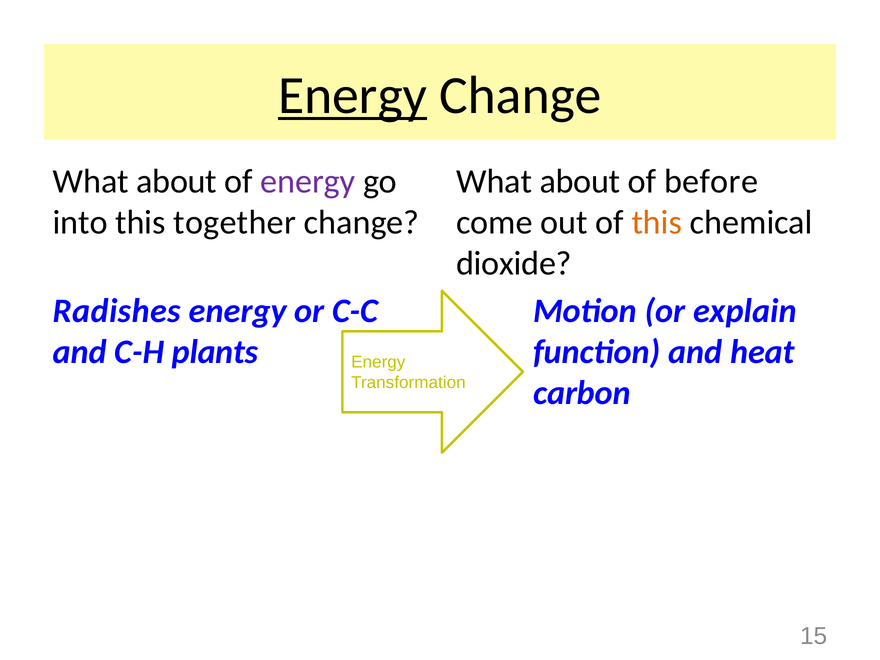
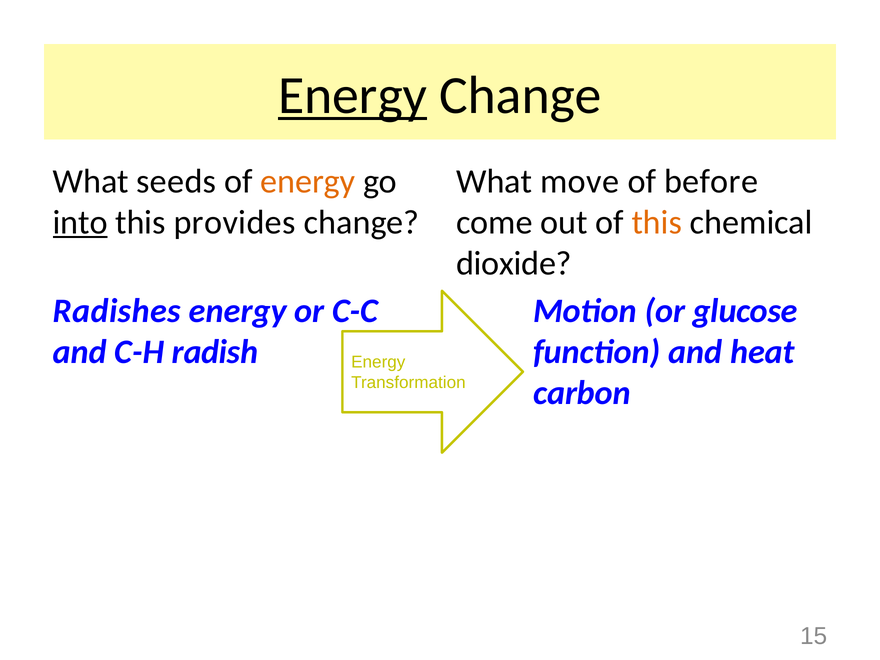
about: about -> seeds (176, 181)
energy colour: purple -> orange (308, 181)
about: about -> move (580, 181)
into underline: none -> present (80, 222)
together: together -> provides (235, 222)
explain: explain -> glucose (745, 311)
plants: plants -> radish (215, 352)
